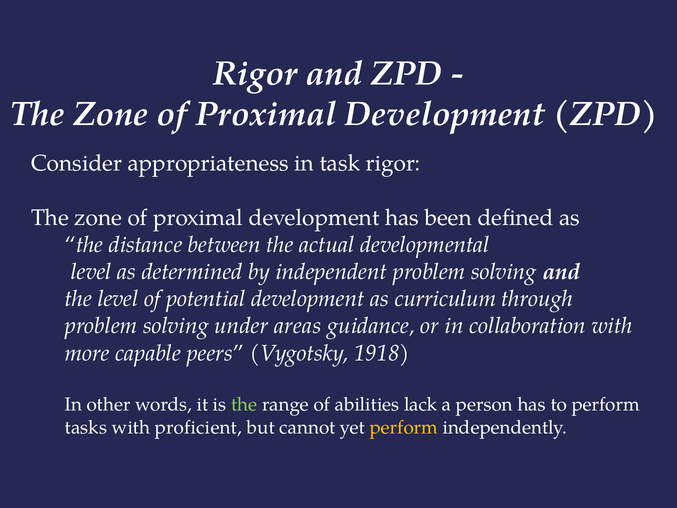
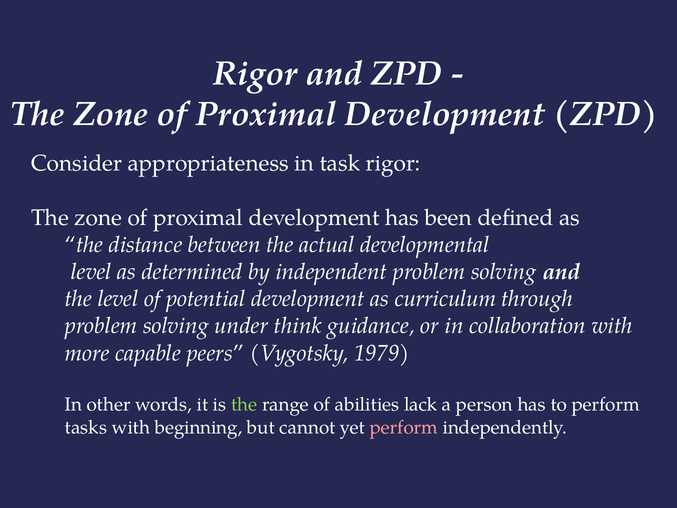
areas: areas -> think (298, 326)
1918: 1918 -> 1979 (382, 353)
proficient: proficient -> beginning (199, 427)
perform colour: yellow -> pink (404, 427)
